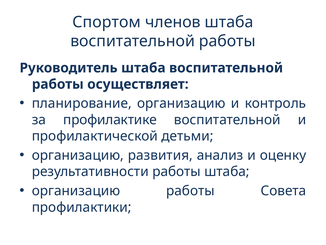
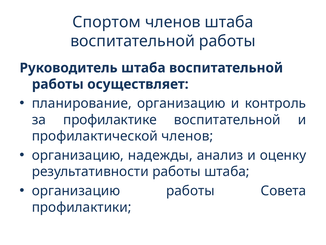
профилактической детьми: детьми -> членов (187, 136)
развития: развития -> надежды (160, 155)
